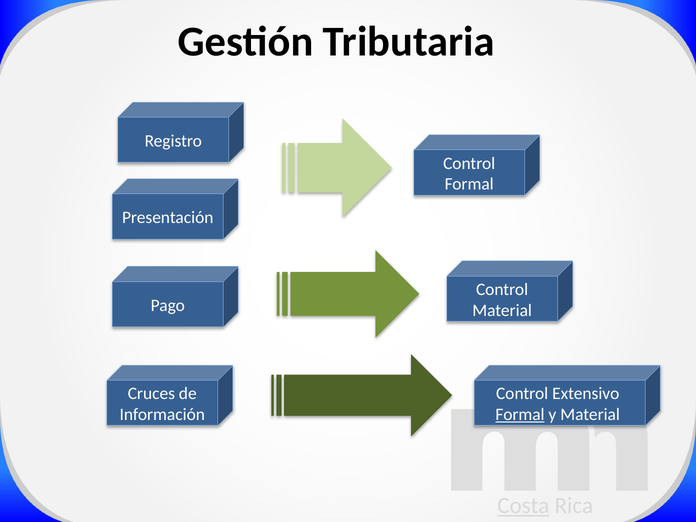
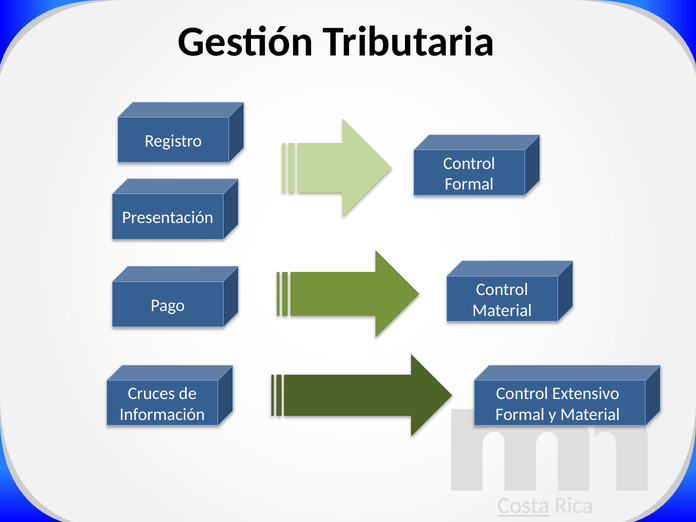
Formal underline: present -> none (520, 414)
